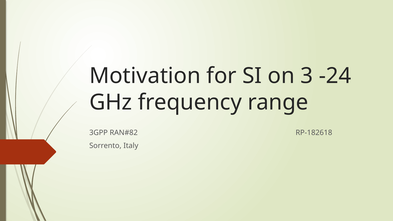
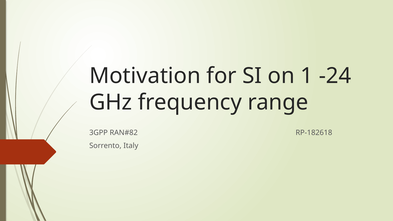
3: 3 -> 1 (307, 76)
